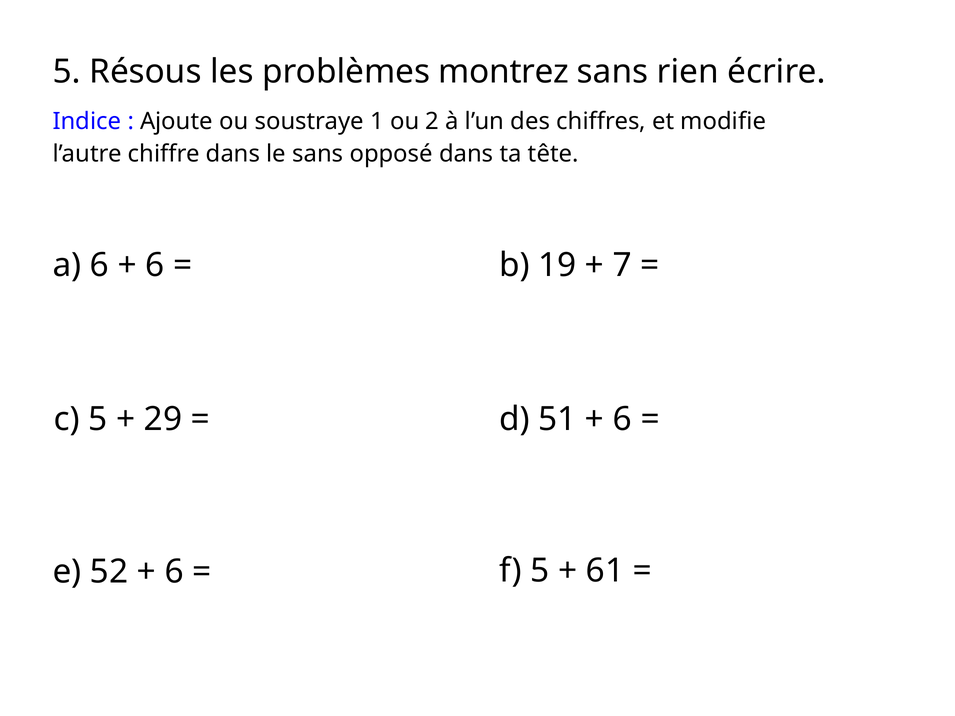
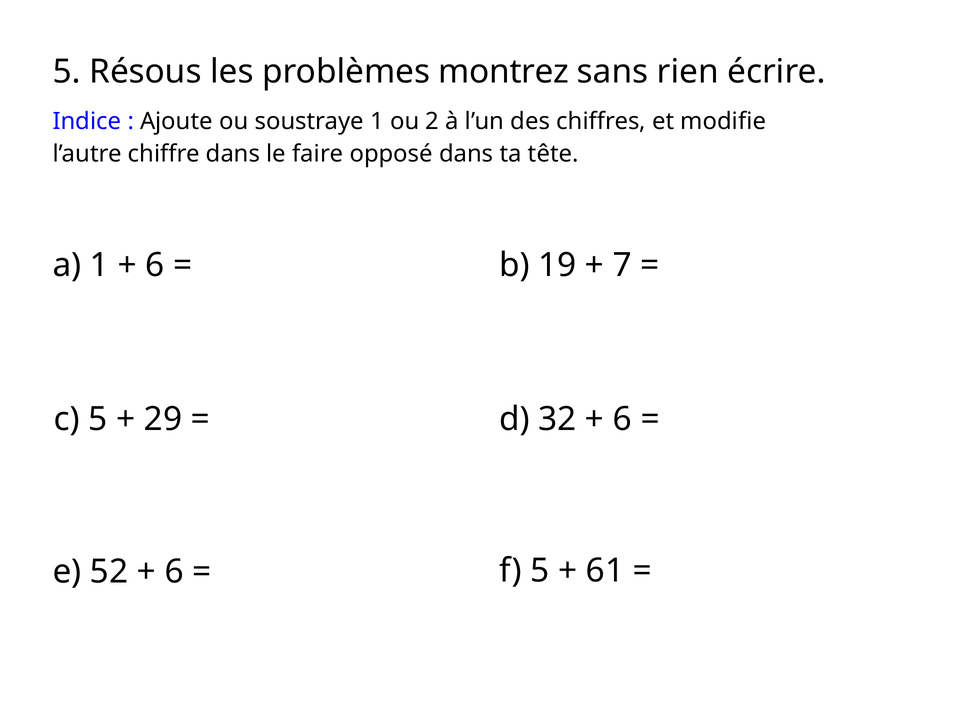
le sans: sans -> faire (318, 154)
a 6: 6 -> 1 (100, 265)
51: 51 -> 32 (557, 419)
